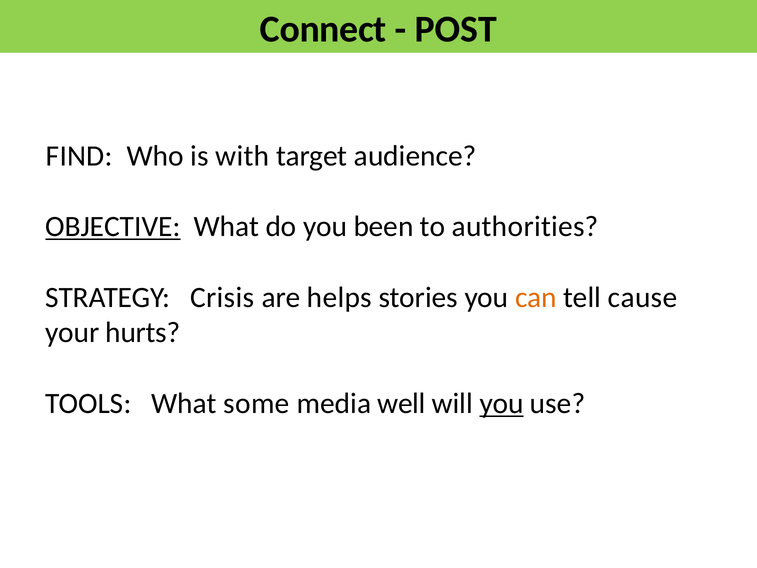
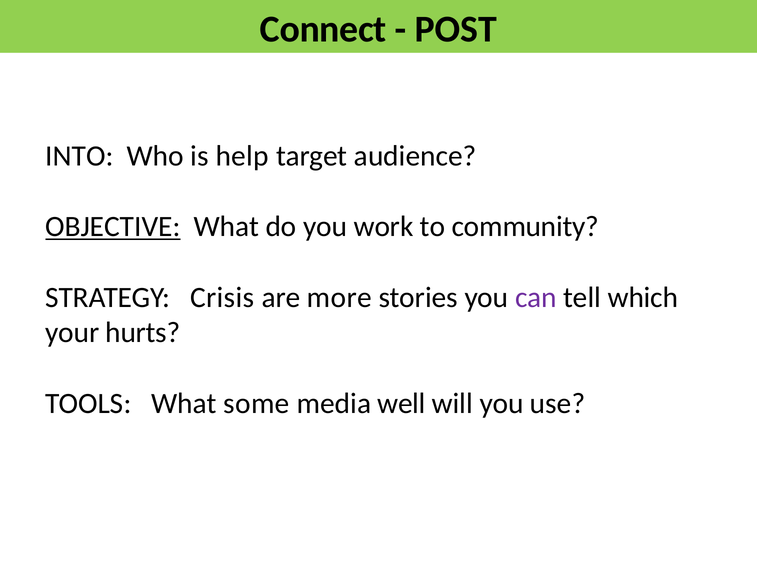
FIND: FIND -> INTO (79, 156)
with: with -> help (242, 156)
been: been -> work (384, 227)
authorities: authorities -> community (525, 227)
helps: helps -> more (339, 297)
can colour: orange -> purple (536, 297)
cause: cause -> which (643, 297)
you underline: present -> none (502, 403)
